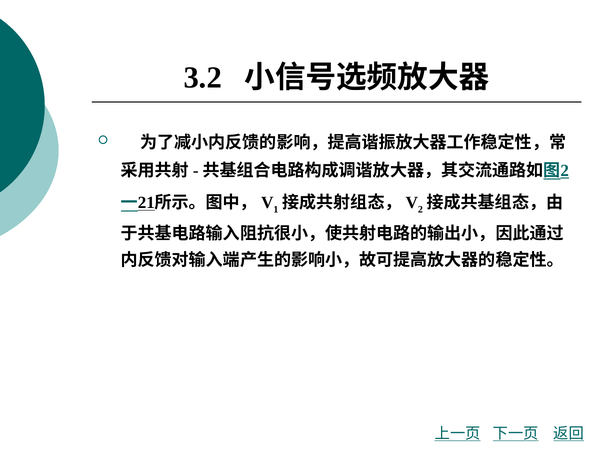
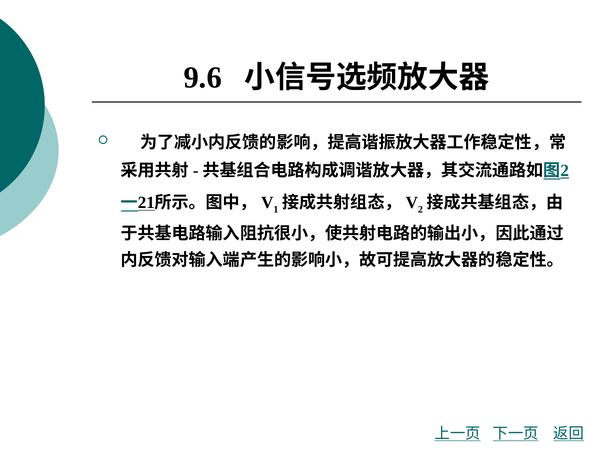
3.2: 3.2 -> 9.6 (203, 77)
